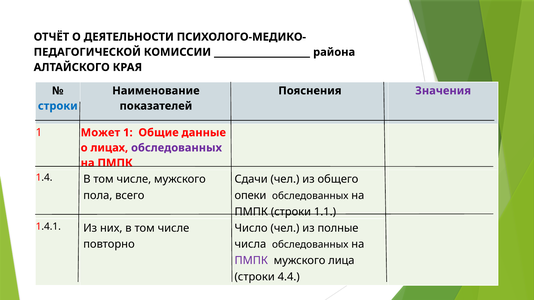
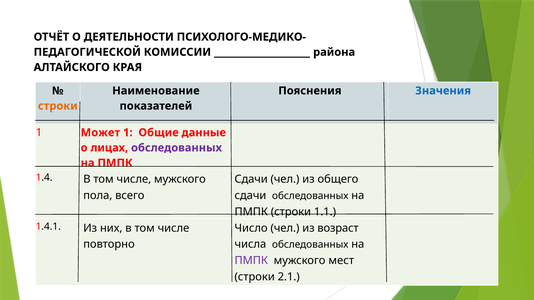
Значения colour: purple -> blue (443, 91)
строки colour: blue -> orange (58, 106)
опеки: опеки -> сдачи (250, 196)
полные: полные -> возраст (338, 228)
лица: лица -> мест (341, 261)
4.4: 4.4 -> 2.1 (289, 277)
